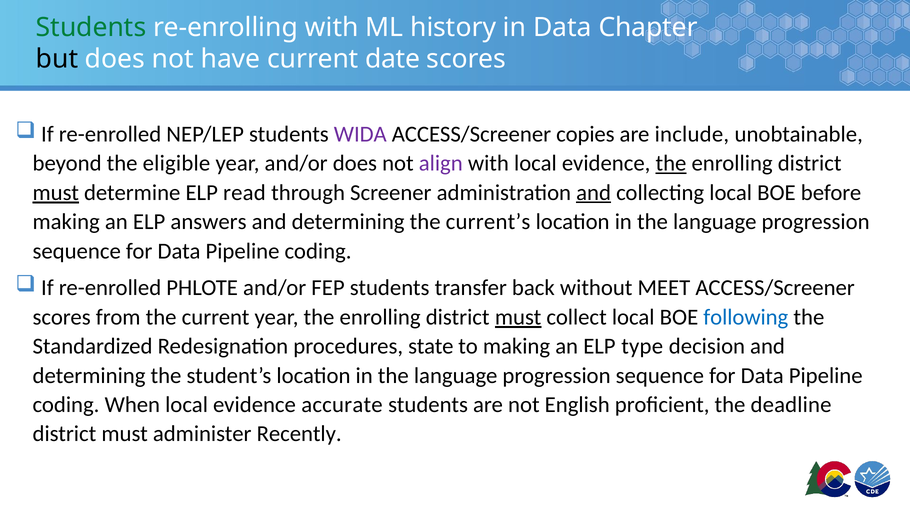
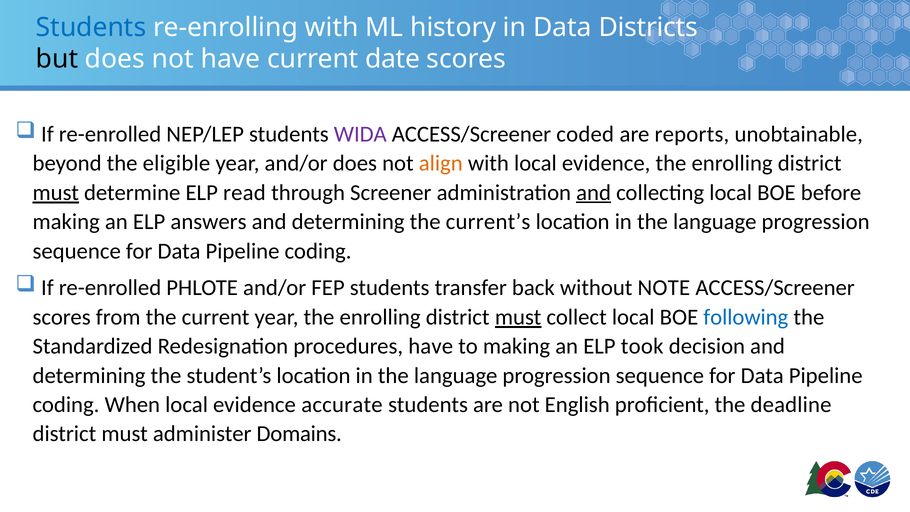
Students colour: green -> blue (91, 27)
Chapter: Chapter -> Districts (648, 27)
copies: copies -> coded (585, 134)
include: include -> reports (692, 134)
align colour: purple -> orange (441, 163)
the underline: present -> none (671, 163)
MEET: MEET -> NOTE (664, 288)
procedures state: state -> have (431, 346)
type: type -> took (642, 346)
Recently: Recently -> Domains (299, 434)
